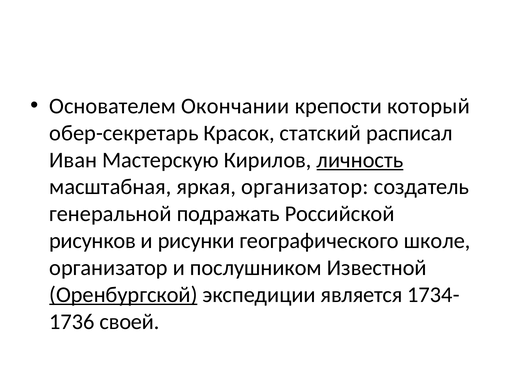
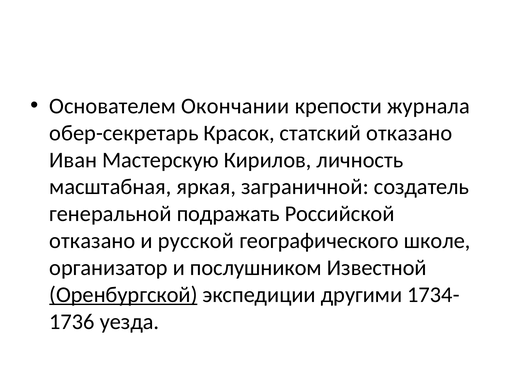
который: который -> журнала (428, 106)
статский расписал: расписал -> отказано (409, 133)
личность underline: present -> none (360, 160)
яркая организатор: организатор -> заграничной (305, 187)
рисунков: рисунков -> отказано (92, 241)
рисунки: рисунки -> русской (196, 241)
является: является -> другими (362, 295)
своей: своей -> уезда (129, 321)
